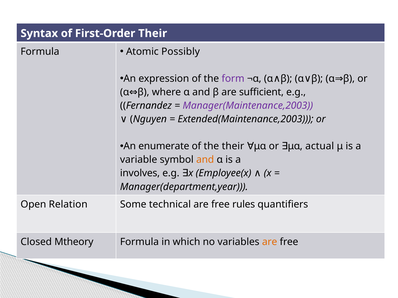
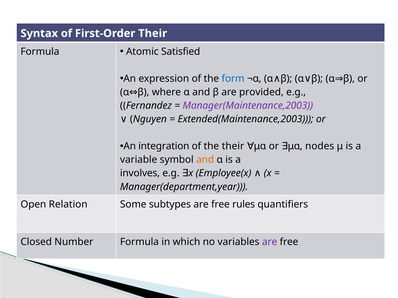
Possibly: Possibly -> Satisfied (181, 52)
form colour: purple -> blue (233, 79)
sufficient: sufficient -> provided (261, 92)
enumerate: enumerate -> integration (164, 146)
actual: actual -> nodes (320, 146)
technical: technical -> subtypes (170, 205)
Mtheory: Mtheory -> Number (74, 242)
are colour: orange -> purple (270, 242)
